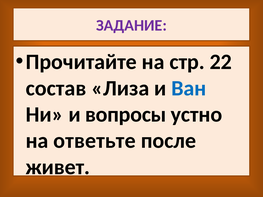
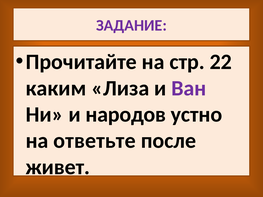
состав: состав -> каким (56, 88)
Ван colour: blue -> purple (189, 88)
вопросы: вопросы -> народов (126, 115)
